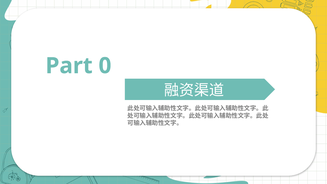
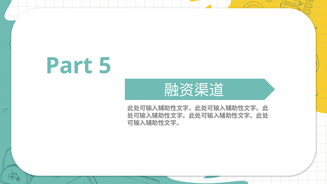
0: 0 -> 5 (105, 66)
